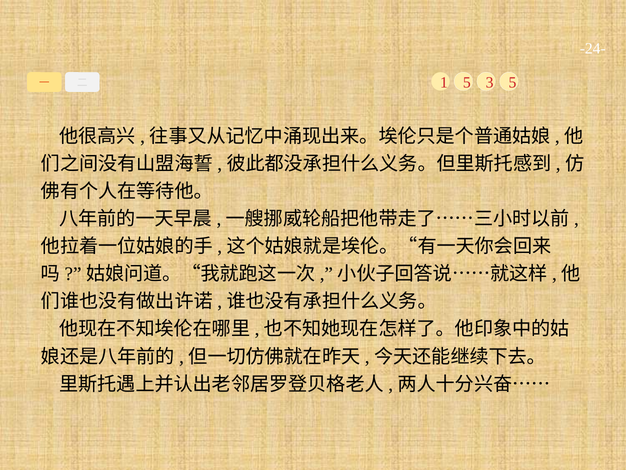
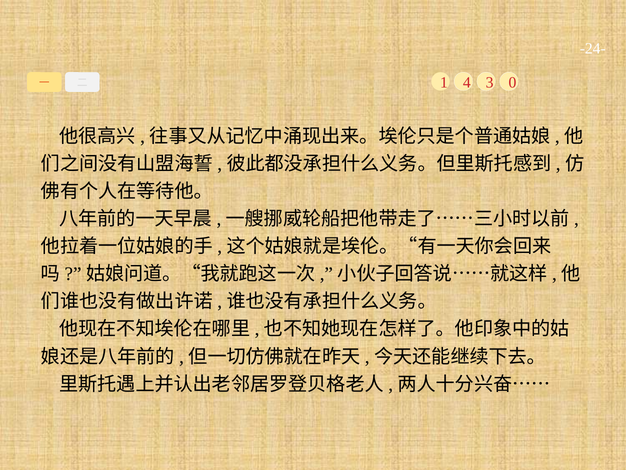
1 5: 5 -> 4 (467, 82)
3 5: 5 -> 0 (512, 82)
